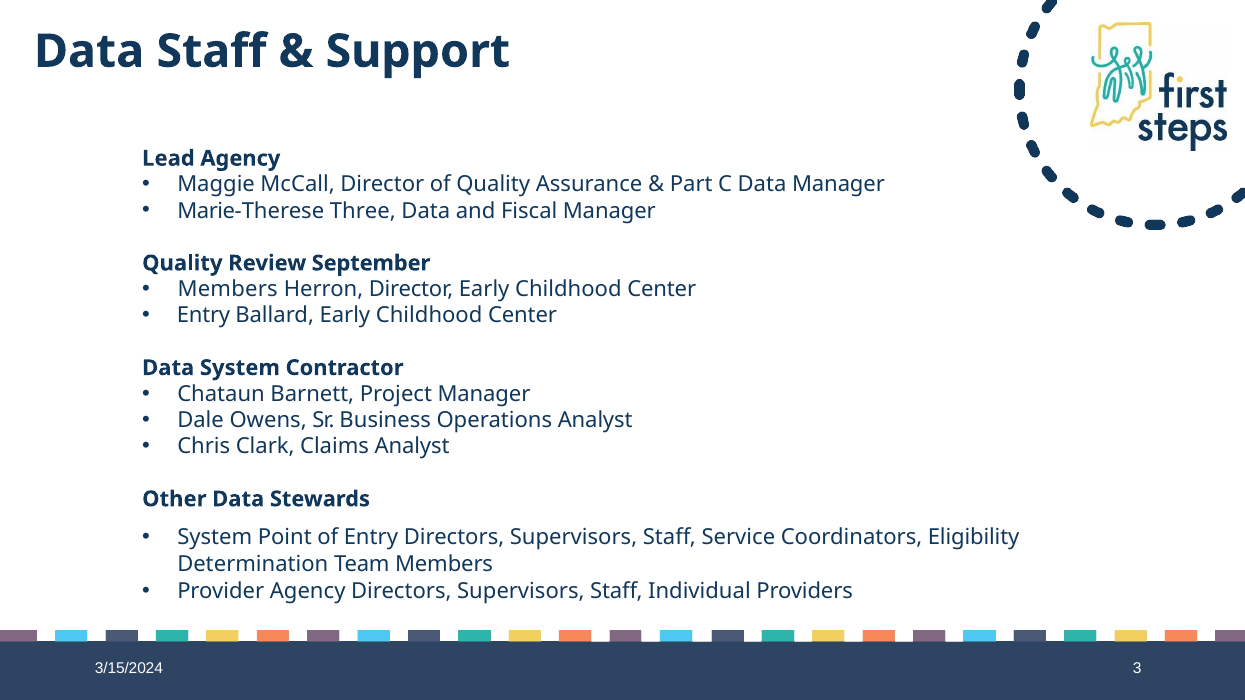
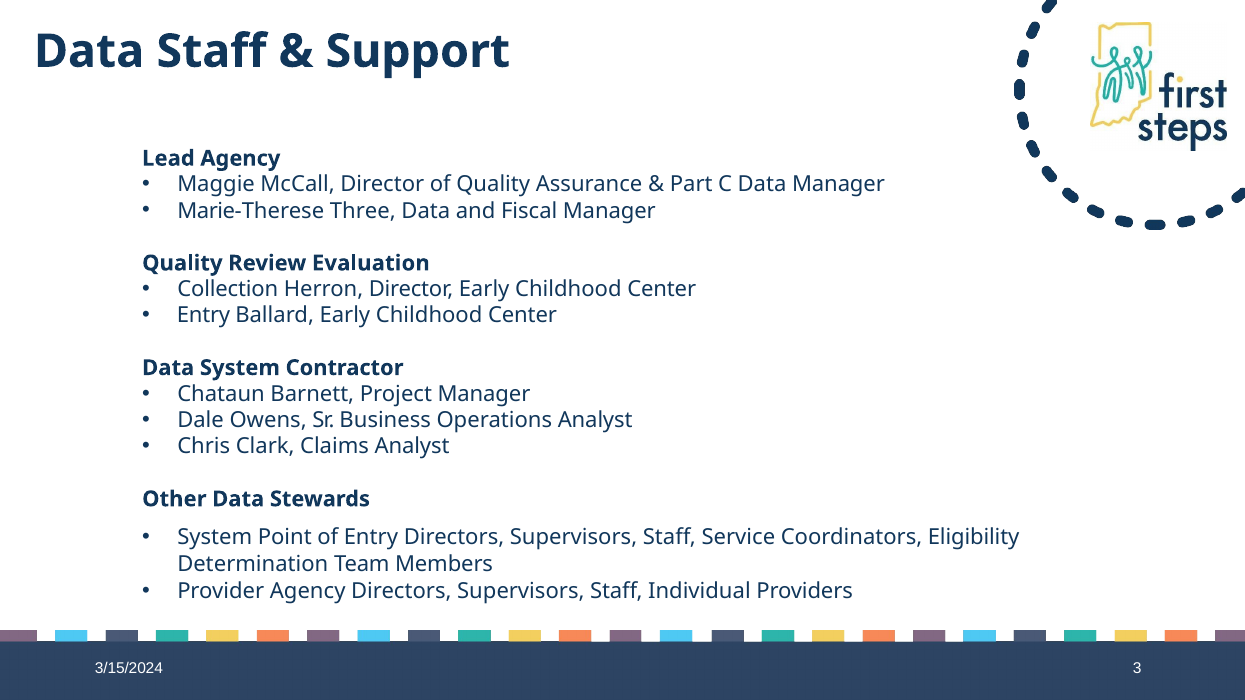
September: September -> Evaluation (371, 263)
Members: Members -> Collection (228, 289)
